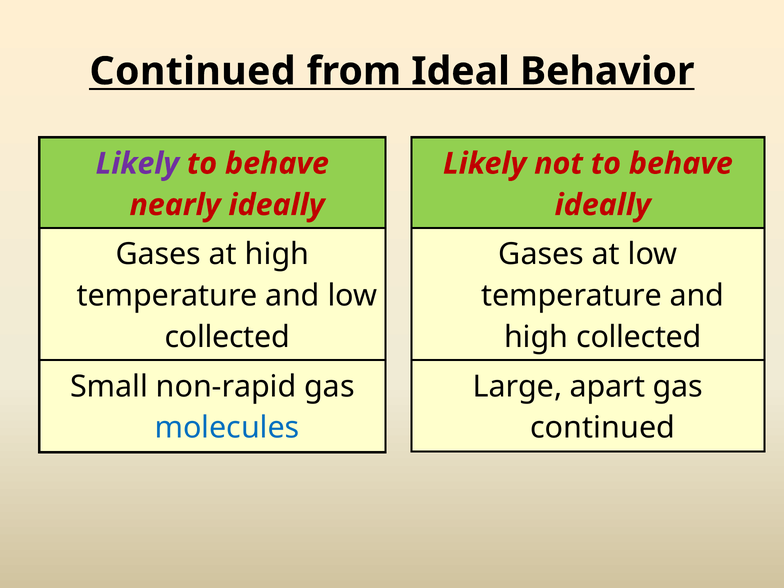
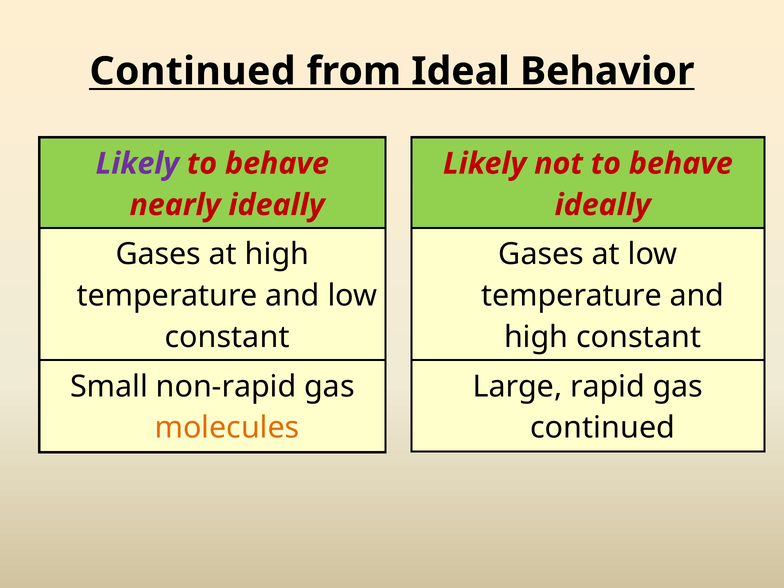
collected: collected -> constant (227, 337)
high collected: collected -> constant (639, 337)
apart: apart -> rapid (607, 386)
molecules colour: blue -> orange (227, 428)
